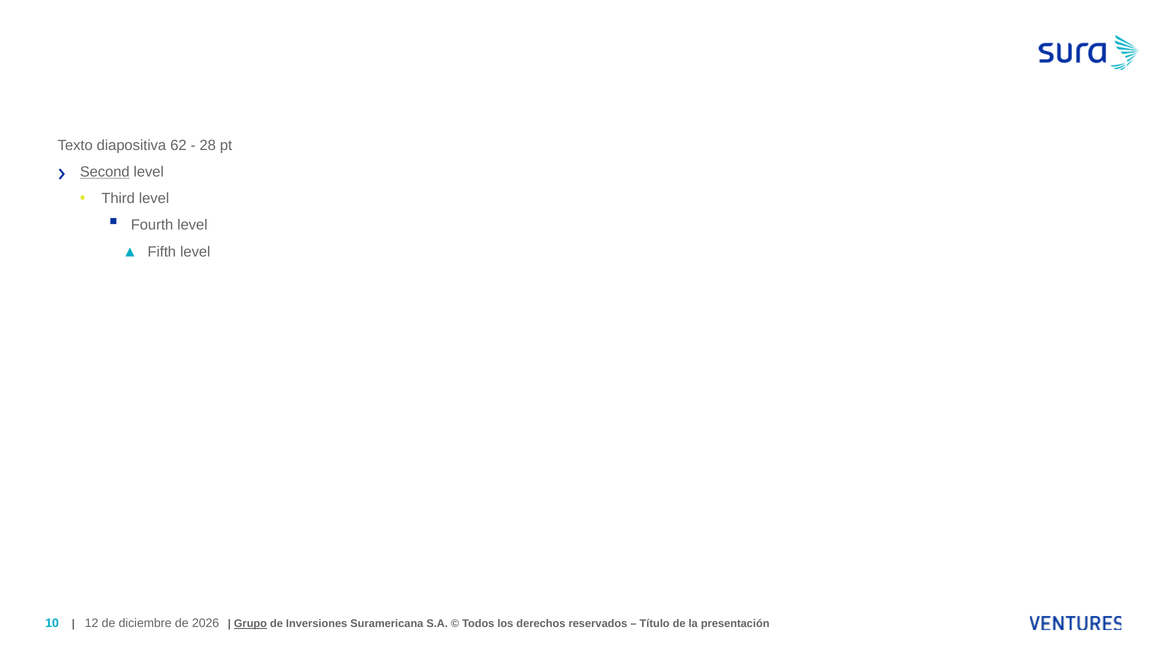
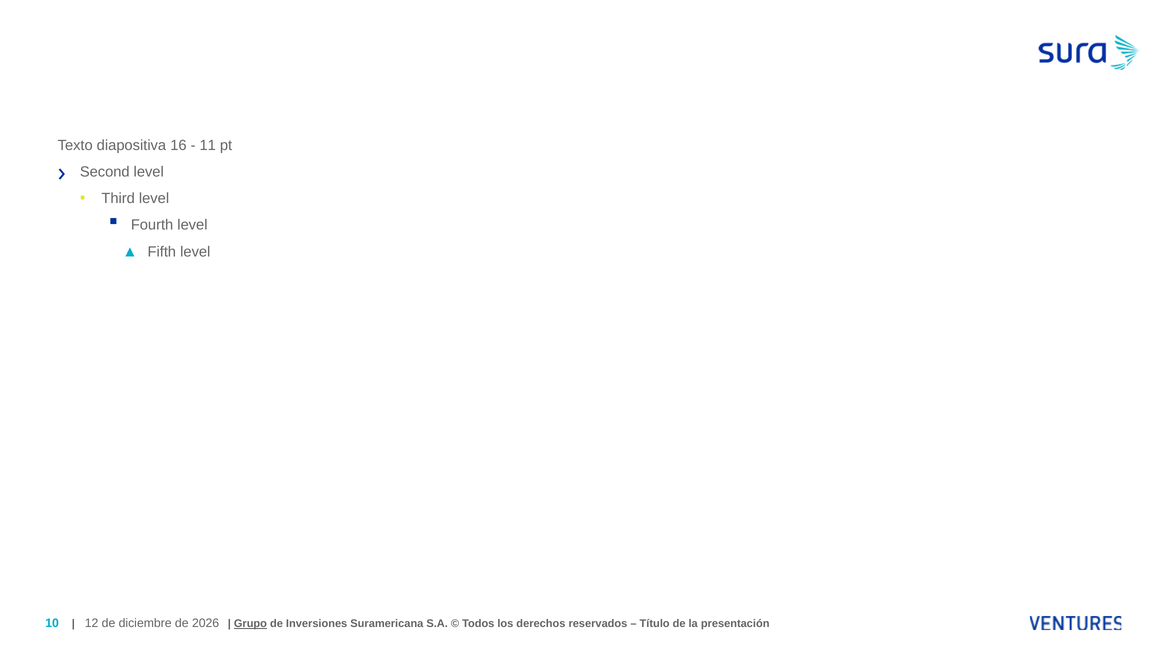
62: 62 -> 16 (178, 145)
28: 28 -> 11 (208, 145)
Second underline: present -> none (105, 172)
